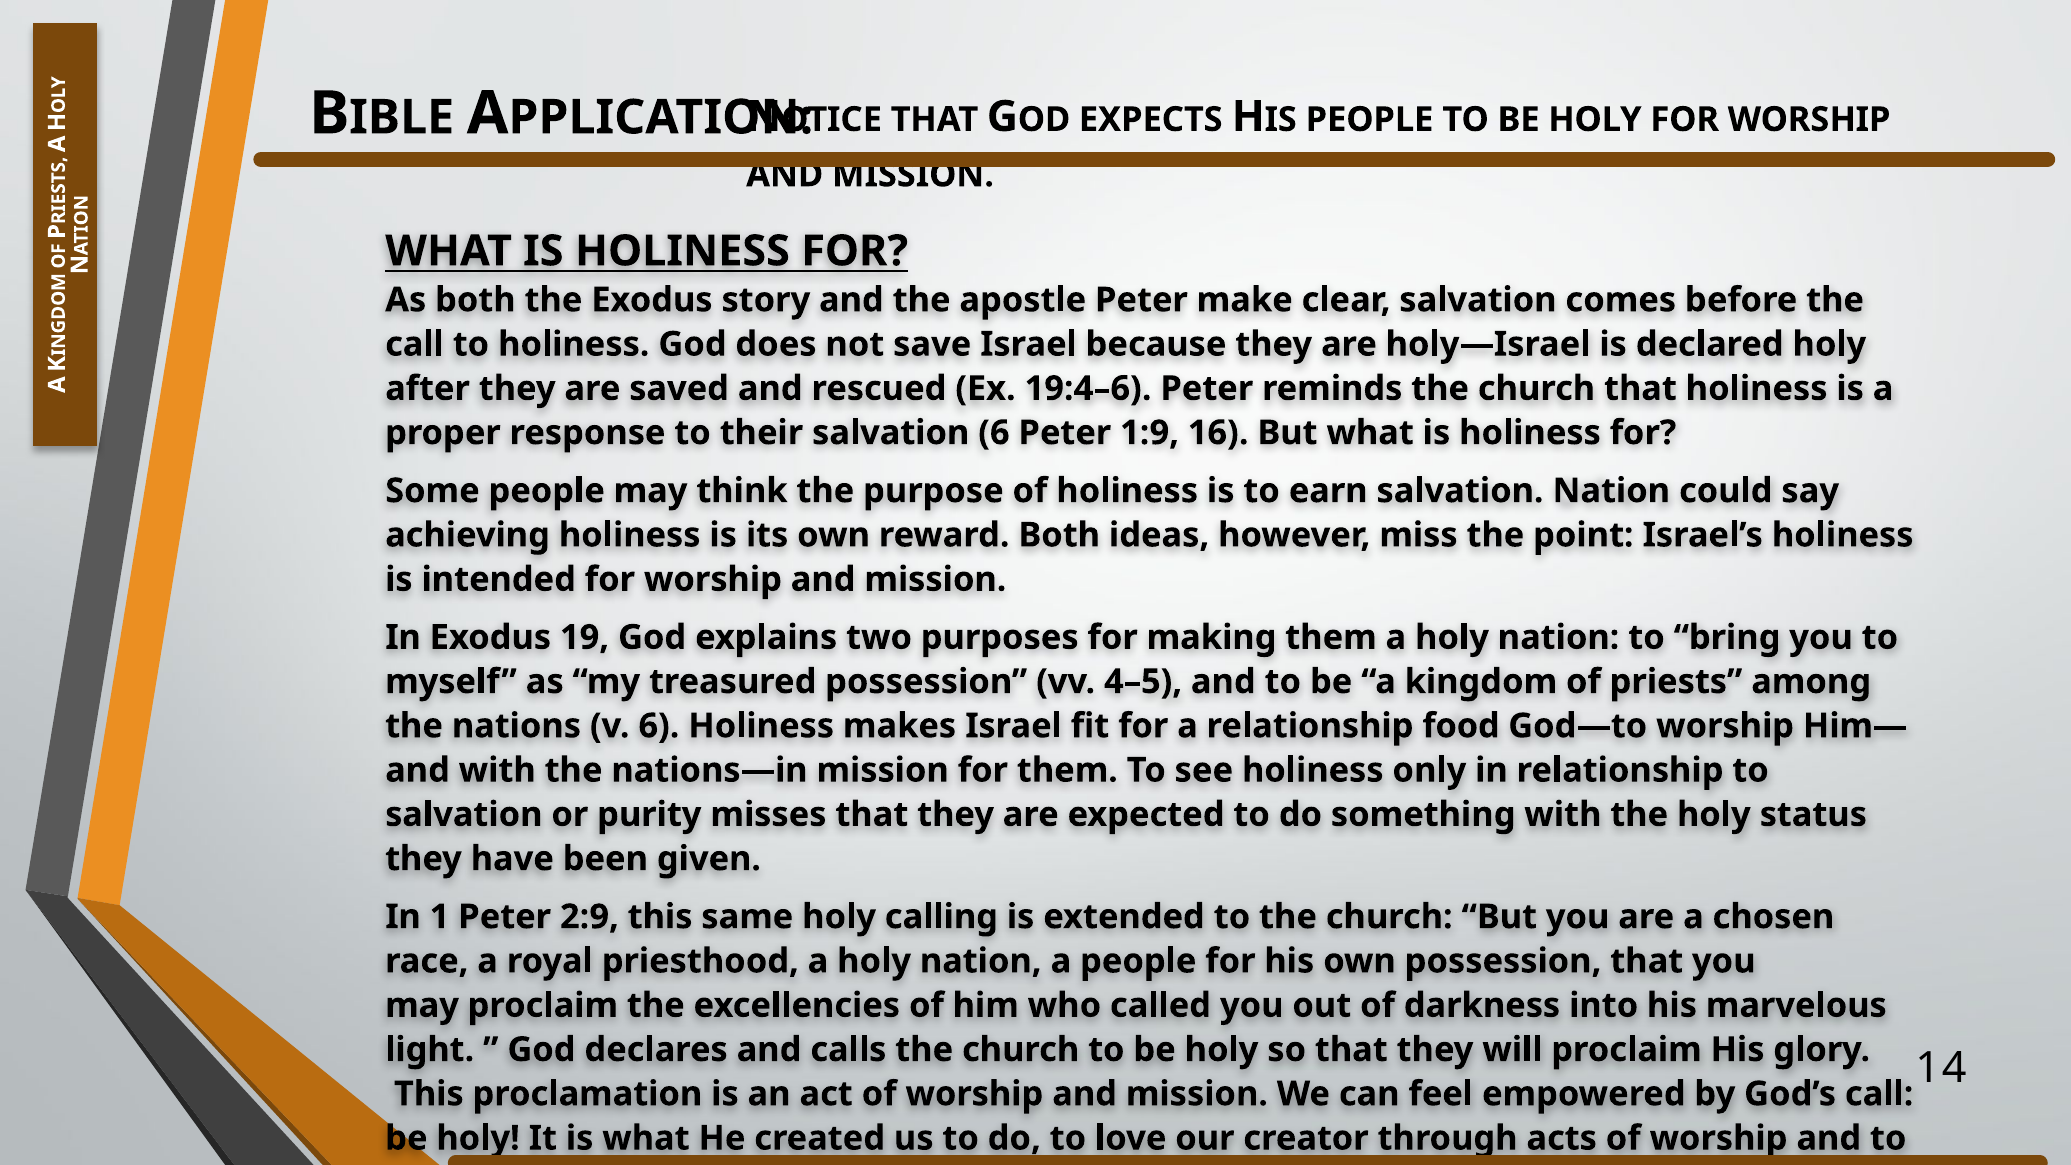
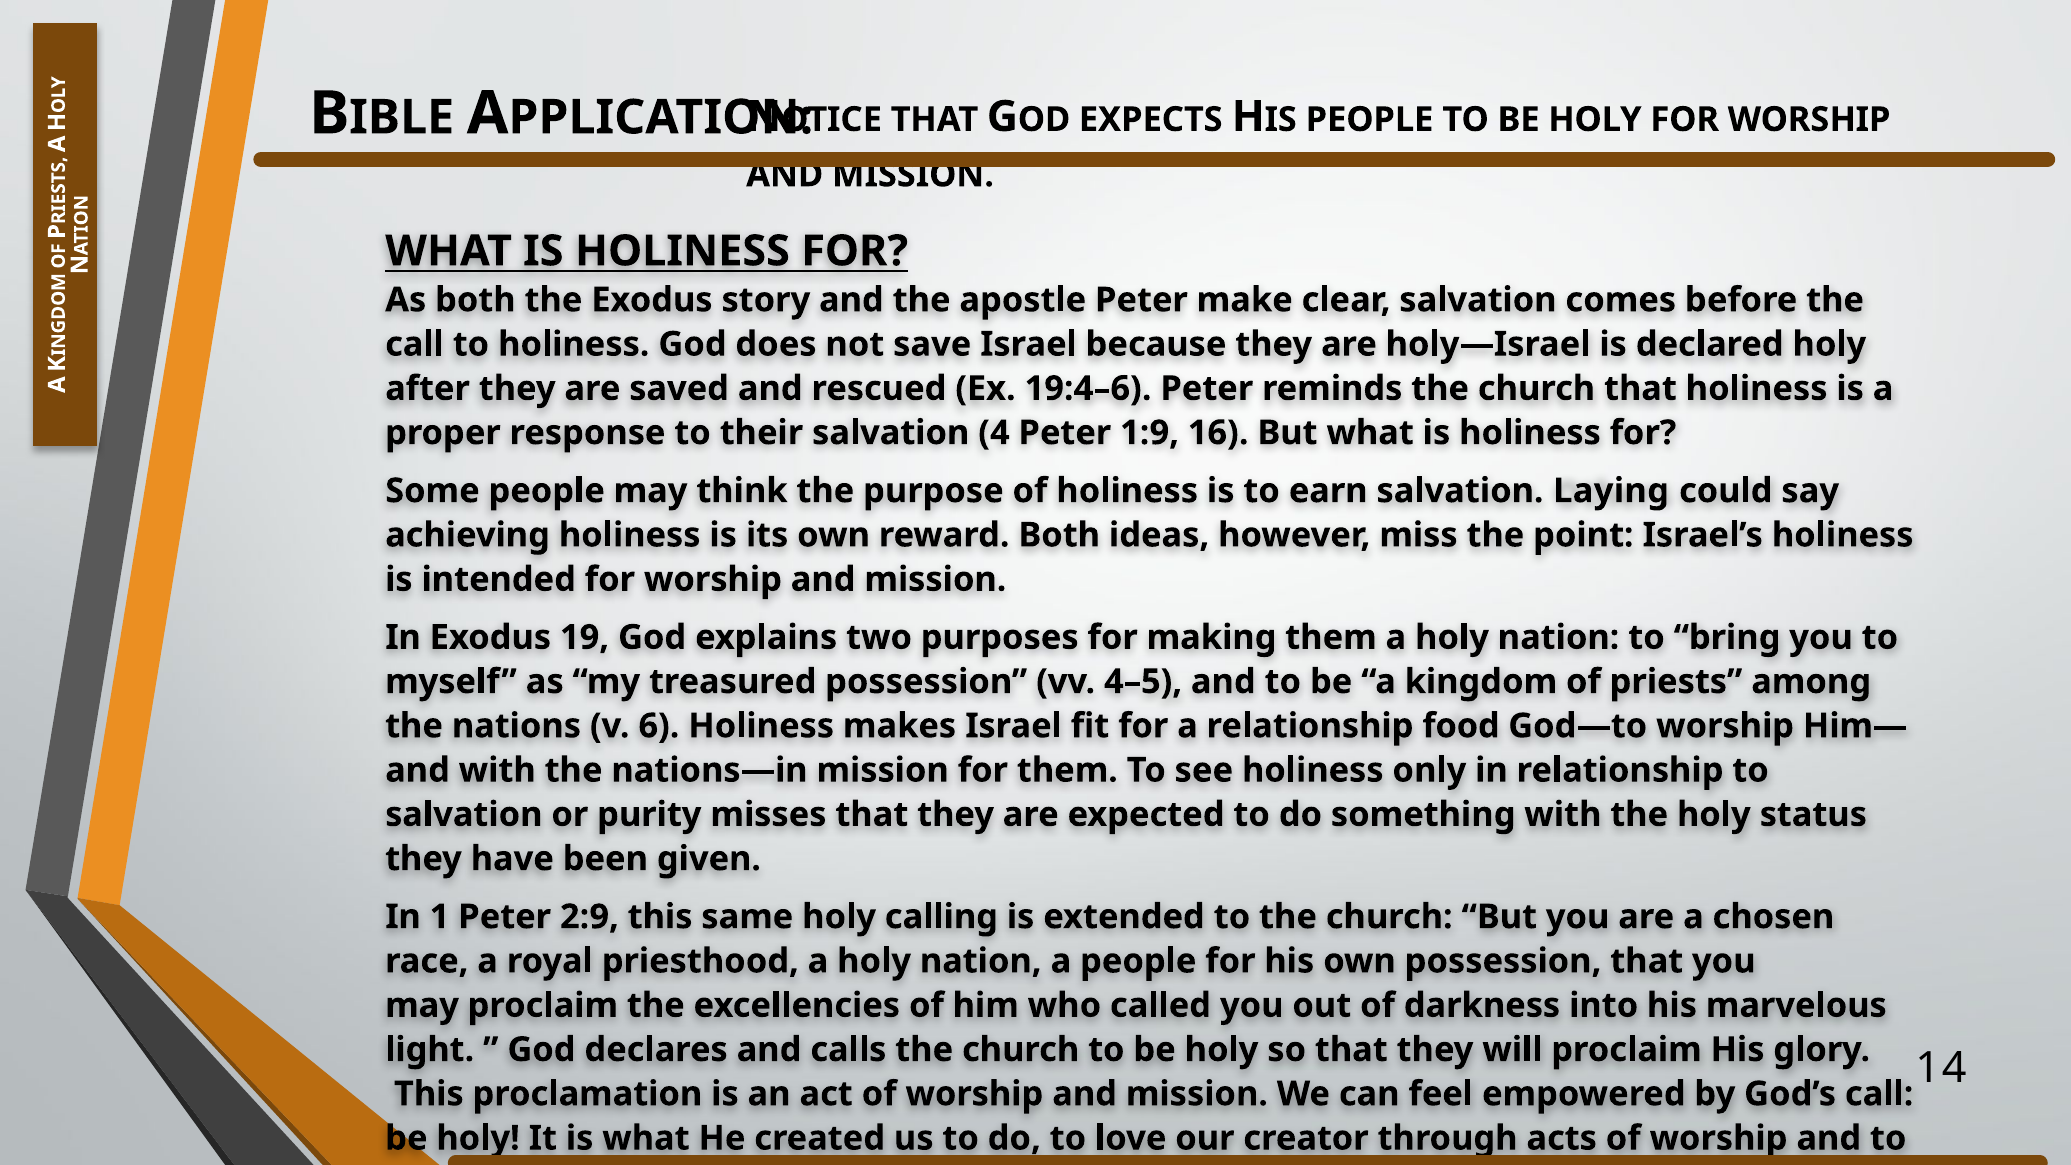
salvation 6: 6 -> 4 (994, 433)
salvation Nation: Nation -> Laying (1611, 491)
